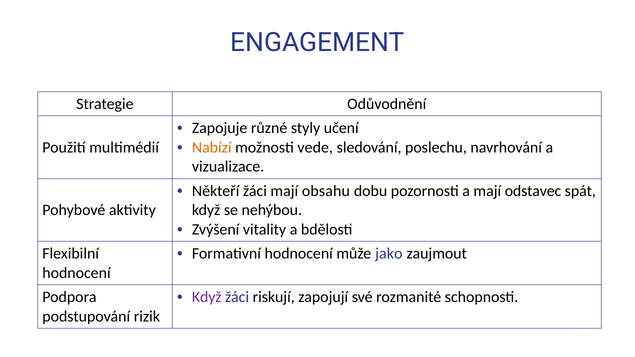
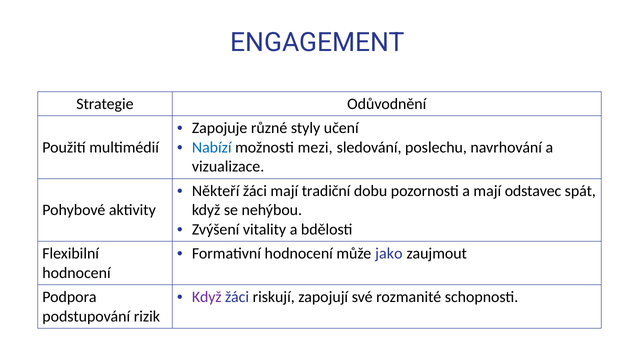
Nabízí colour: orange -> blue (212, 147)
vede: vede -> mezi (315, 147)
obsahu: obsahu -> tradiční (326, 191)
